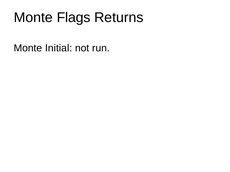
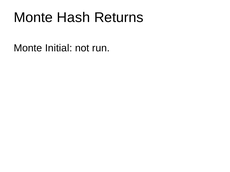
Flags: Flags -> Hash (73, 17)
